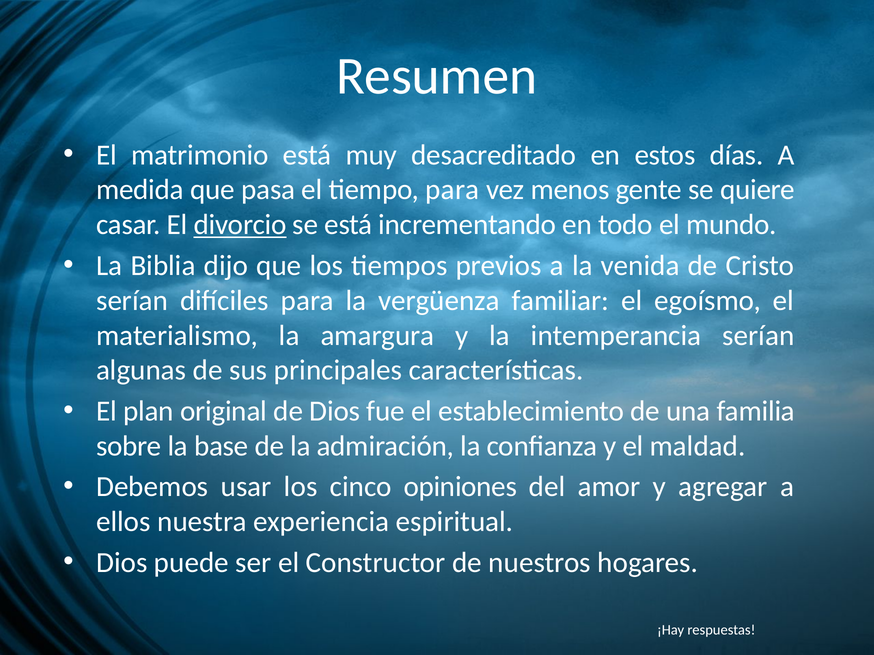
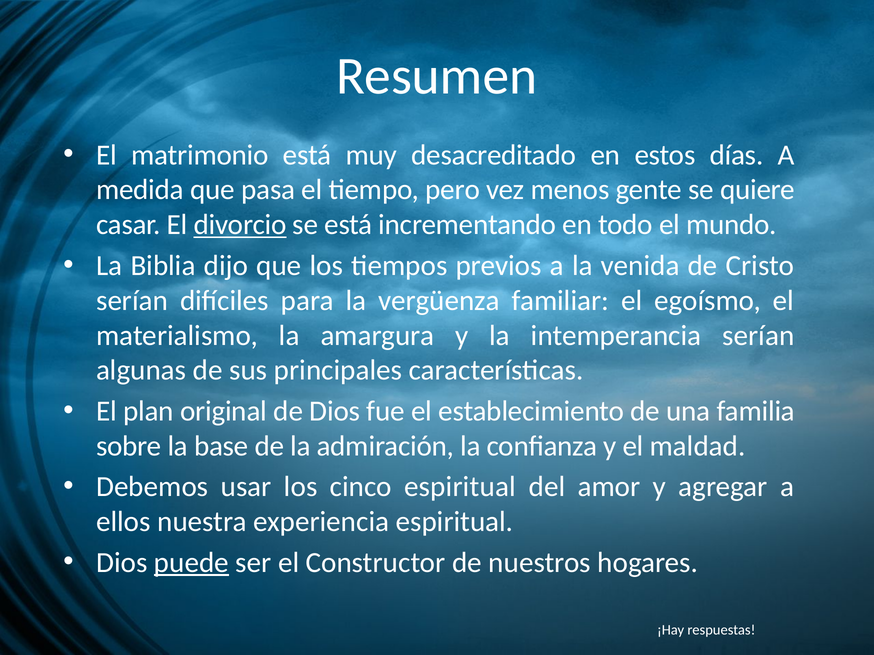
tiempo para: para -> pero (453, 190)
cinco opiniones: opiniones -> espiritual (460, 487)
puede underline: none -> present (191, 563)
